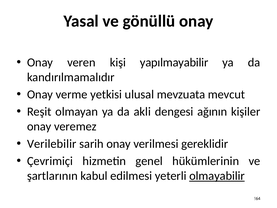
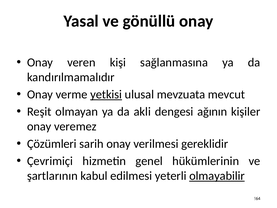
yapılmayabilir: yapılmayabilir -> sağlanmasına (174, 62)
yetkisi underline: none -> present (106, 94)
Verilebilir: Verilebilir -> Çözümleri (52, 144)
